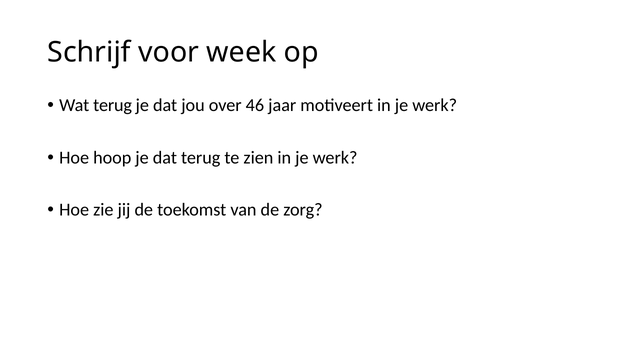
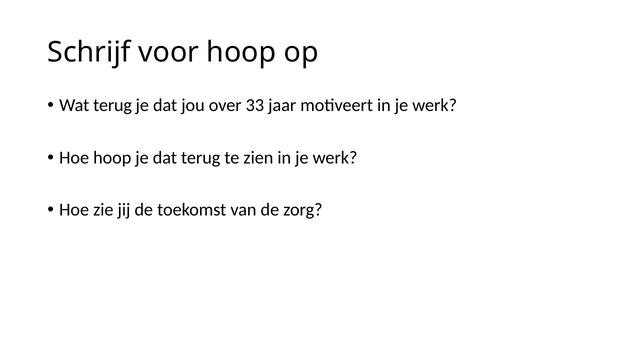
voor week: week -> hoop (241, 52)
46: 46 -> 33 (255, 105)
